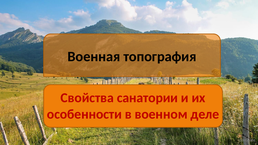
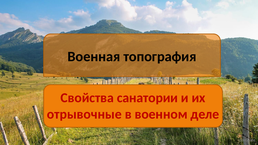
особенности: особенности -> отрывочные (84, 114)
